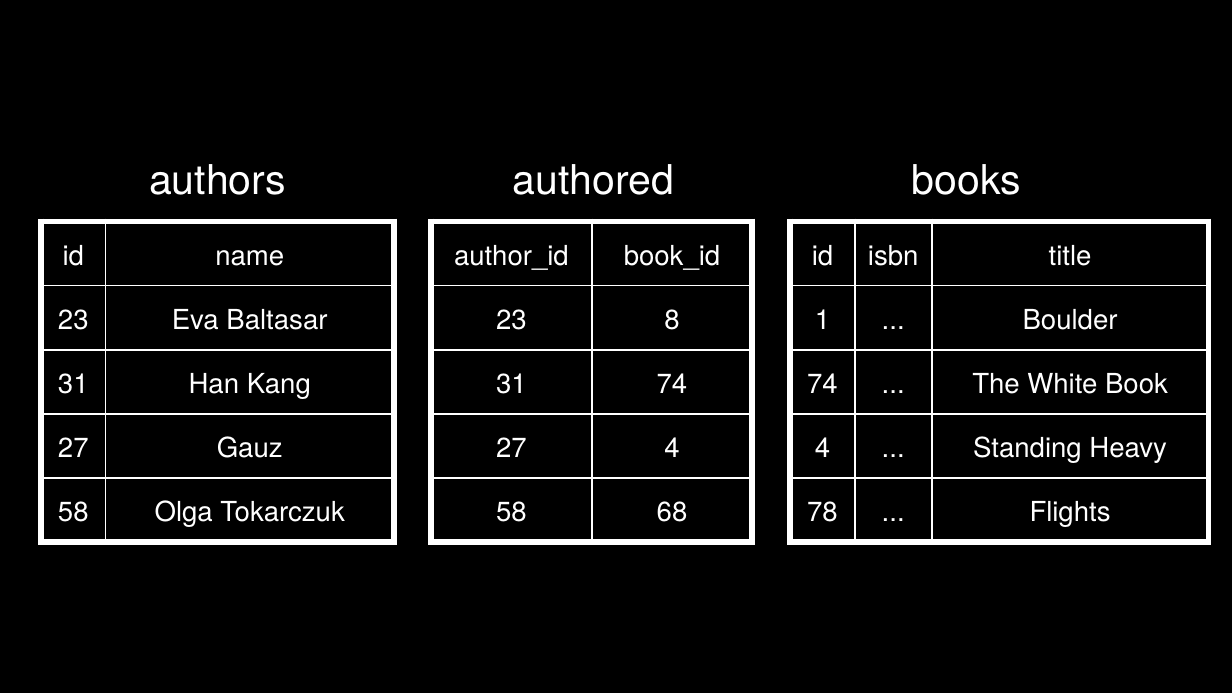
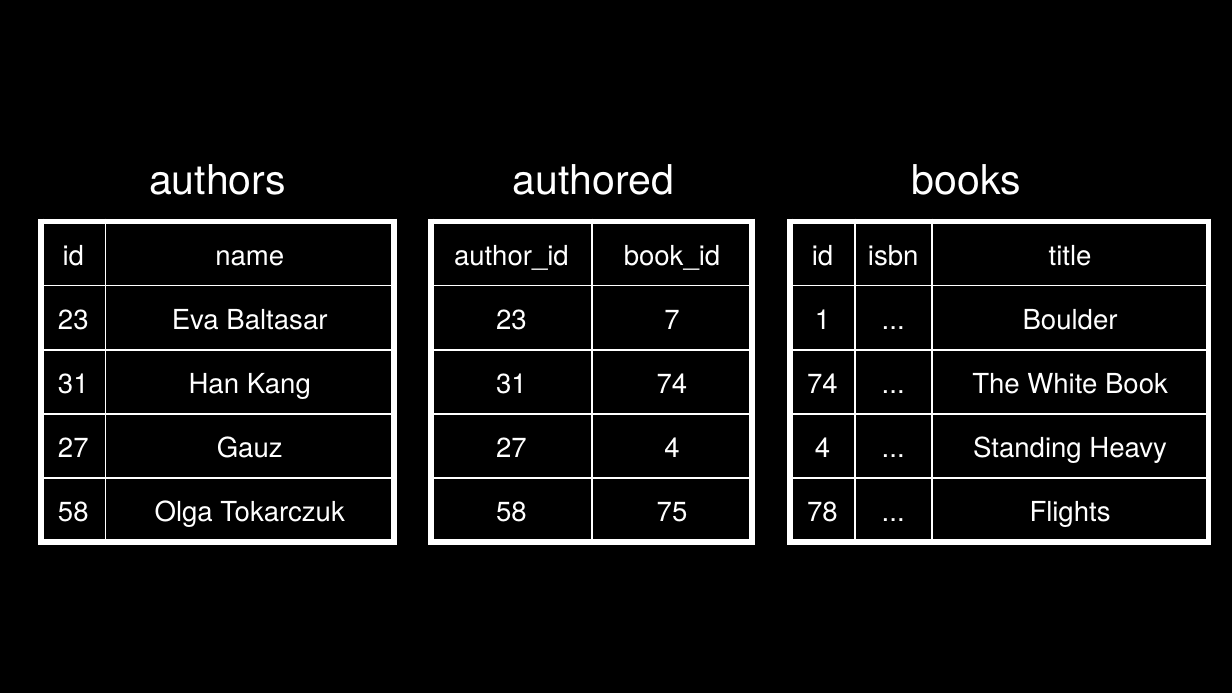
8: 8 -> 7 (672, 320)
68: 68 -> 75 (672, 513)
